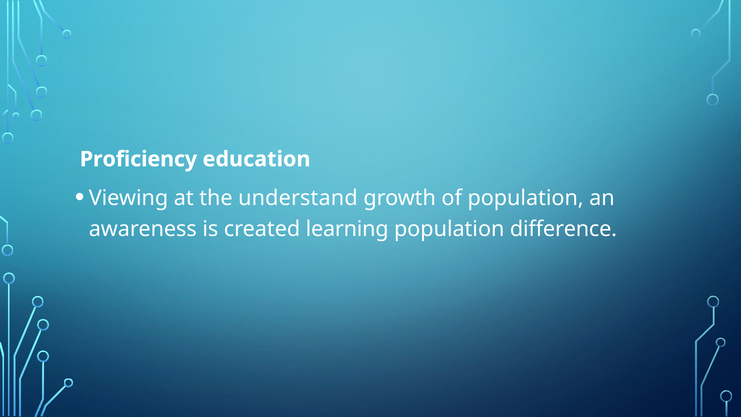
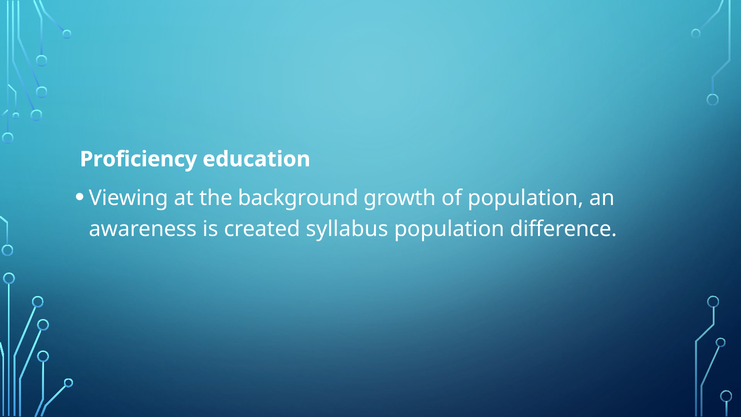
understand: understand -> background (298, 198)
learning: learning -> syllabus (347, 229)
